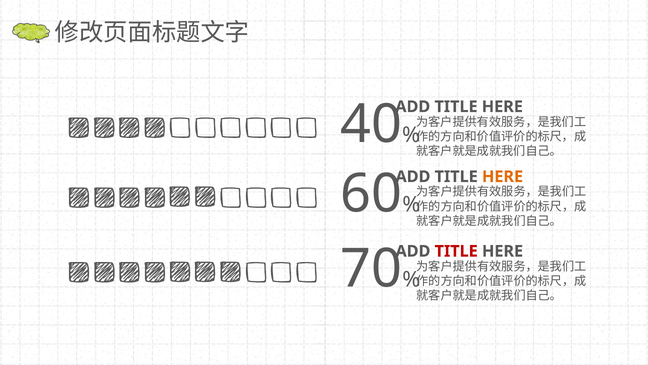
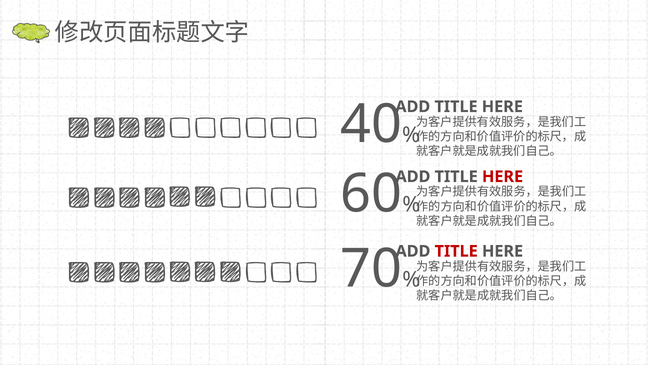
HERE colour: orange -> red (503, 176)
